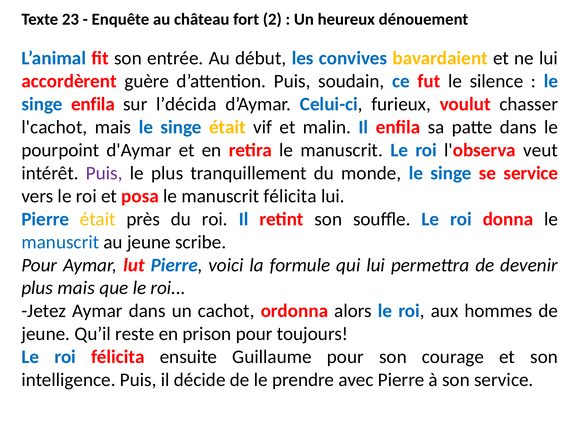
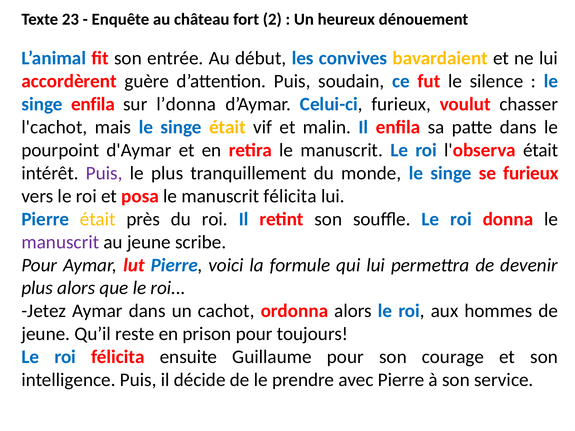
l’décida: l’décida -> l’donna (186, 104)
l'observa veut: veut -> était (541, 150)
se service: service -> furieux (531, 173)
manuscrit colour: blue -> purple (60, 242)
plus mais: mais -> alors (76, 288)
